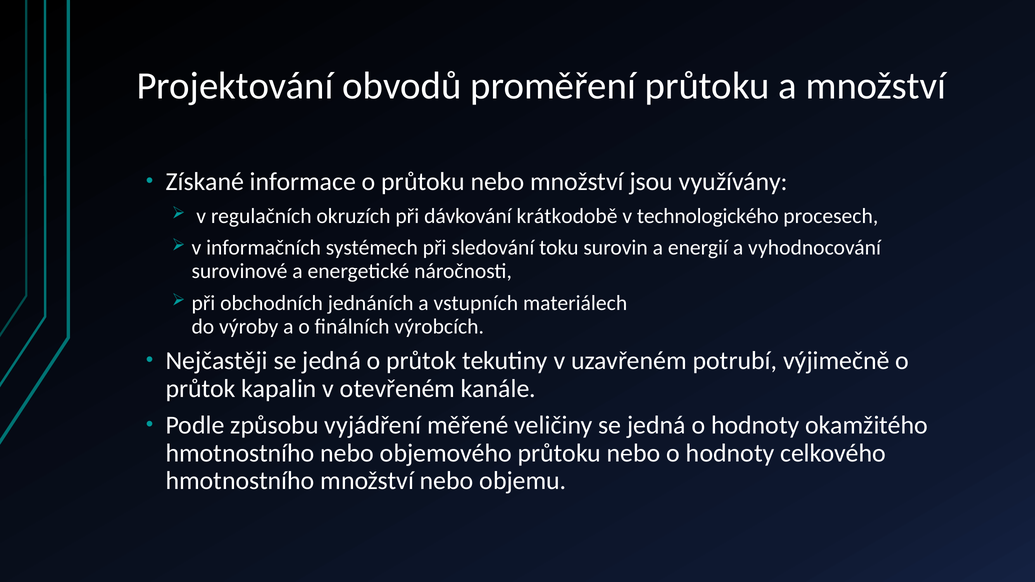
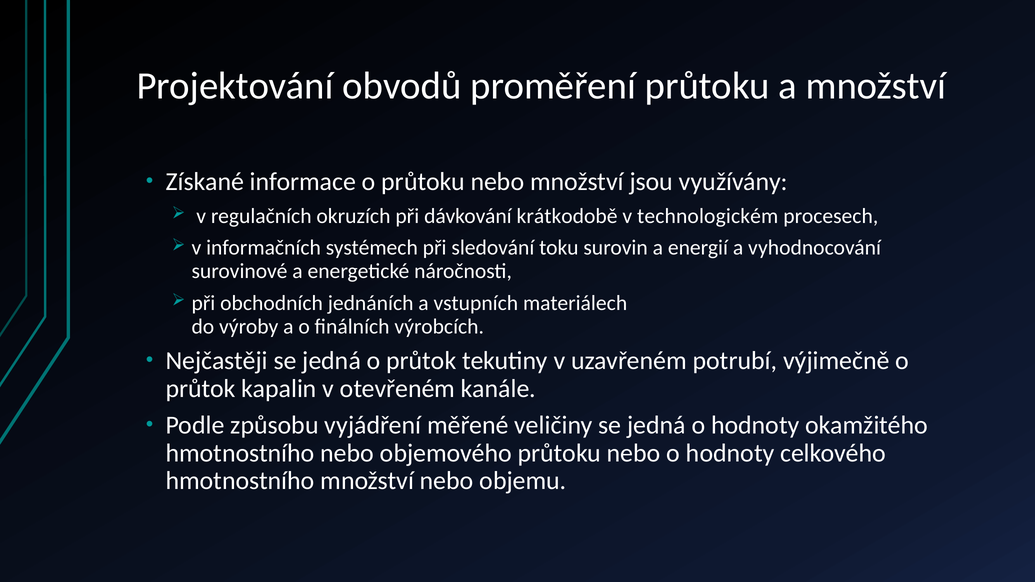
technologického: technologického -> technologickém (708, 216)
